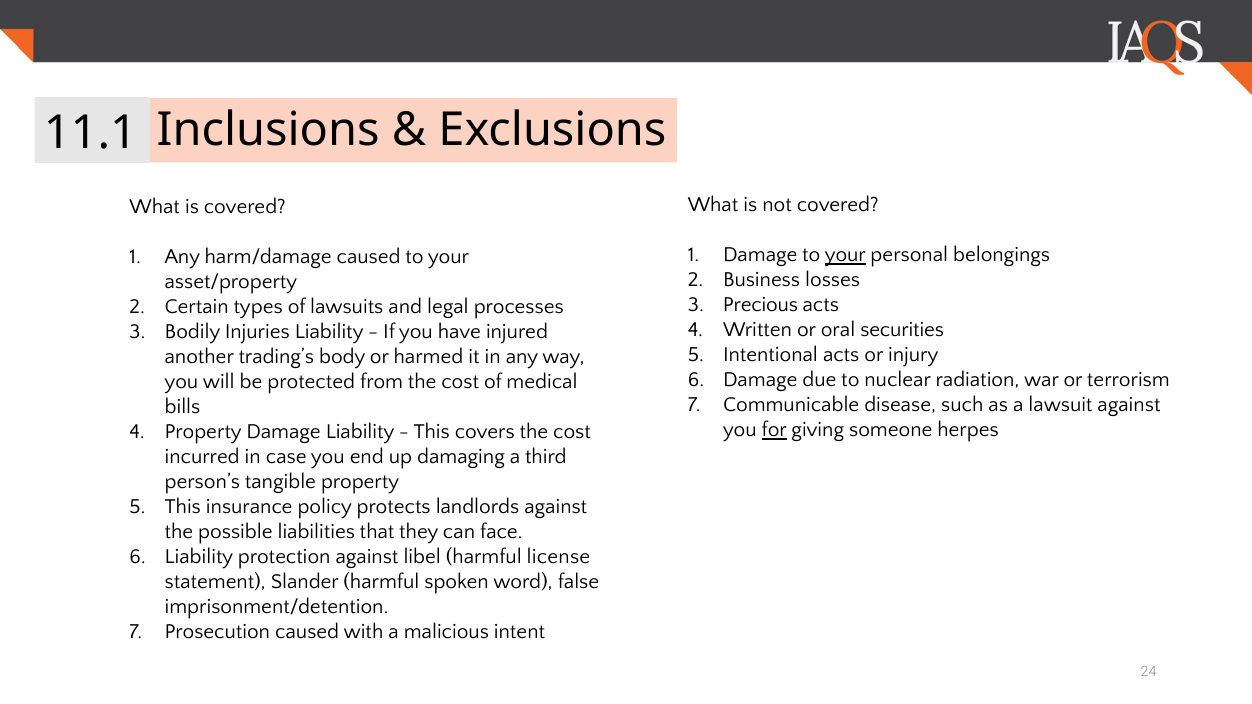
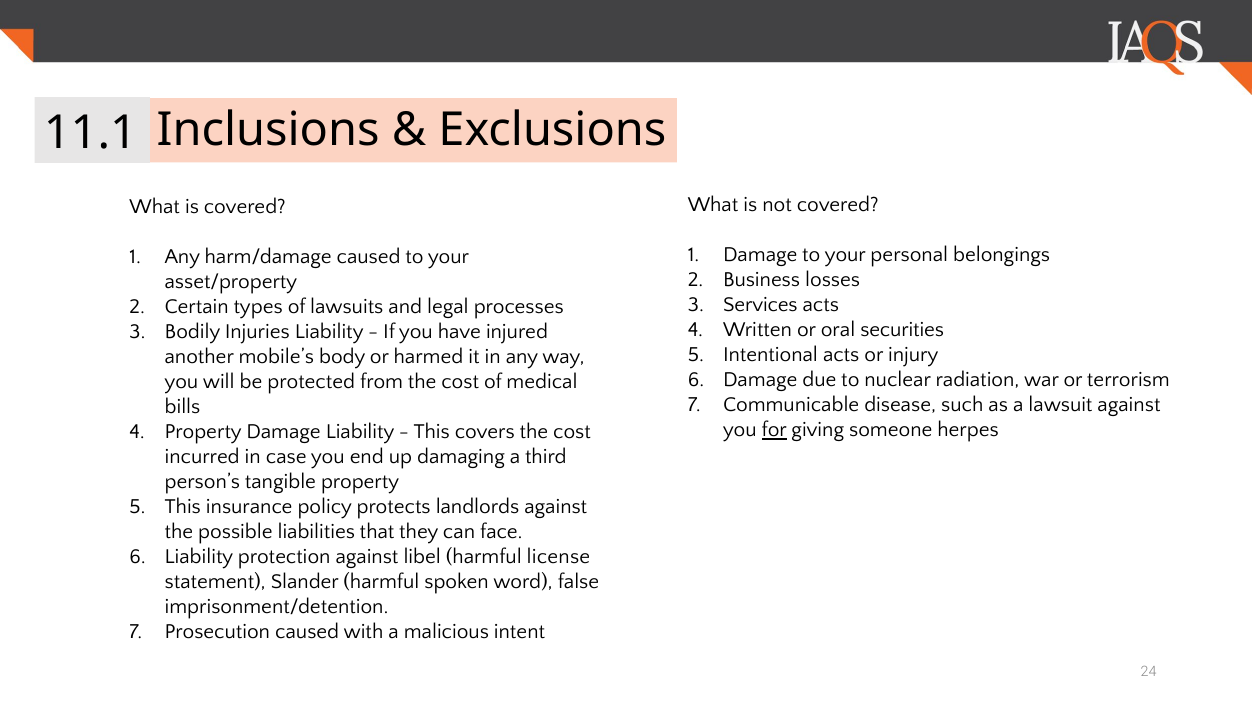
your underline: present -> none (845, 255)
Precious: Precious -> Services (760, 305)
trading’s: trading’s -> mobile’s (276, 357)
